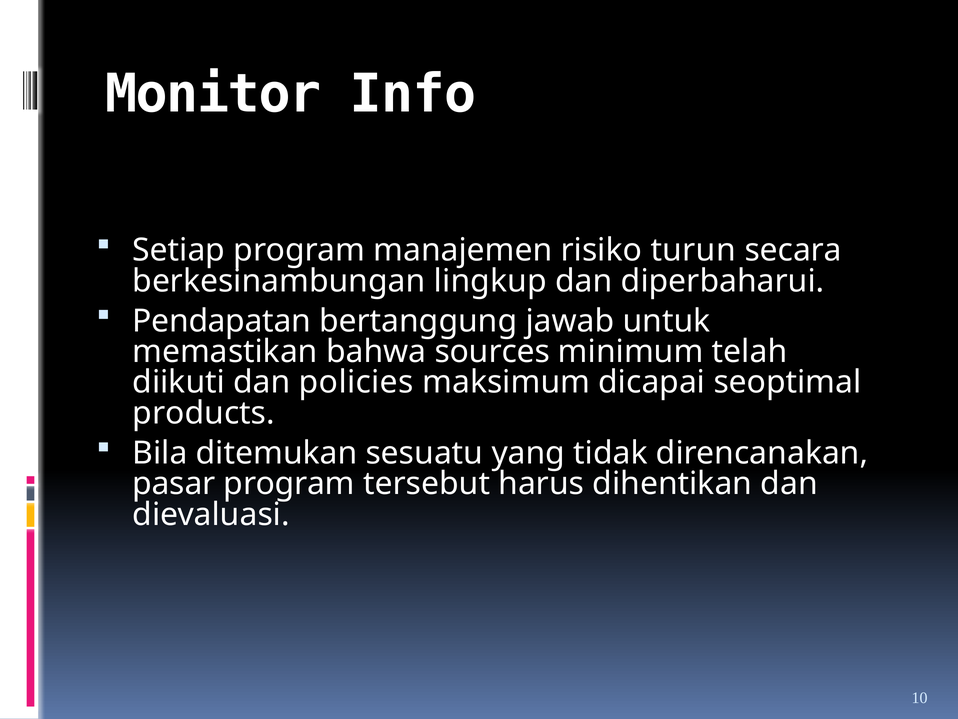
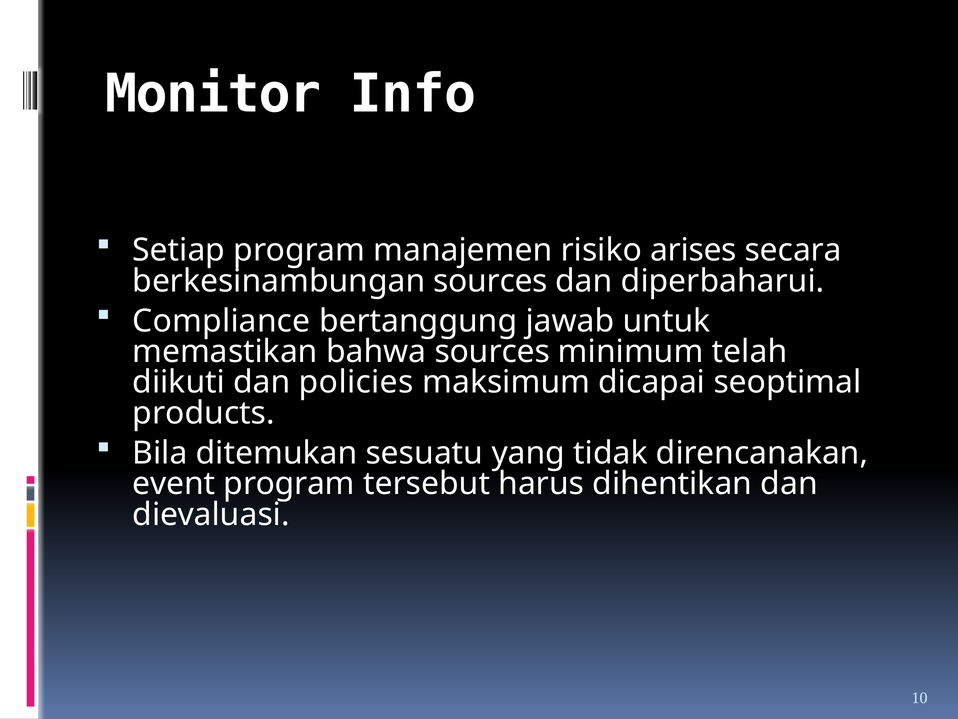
turun: turun -> arises (693, 250)
berkesinambungan lingkup: lingkup -> sources (491, 281)
Pendapatan: Pendapatan -> Compliance (221, 321)
pasar: pasar -> event (174, 483)
